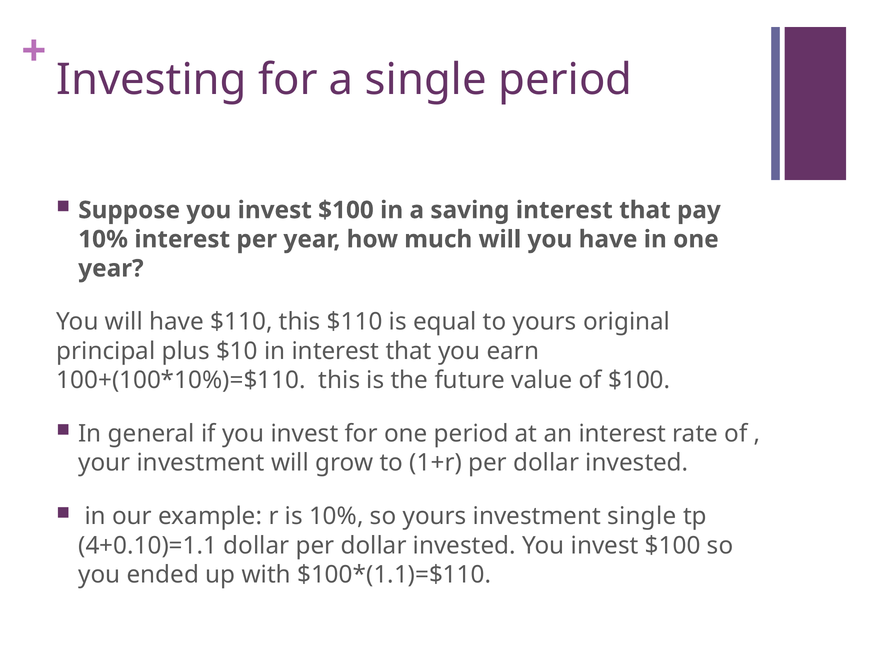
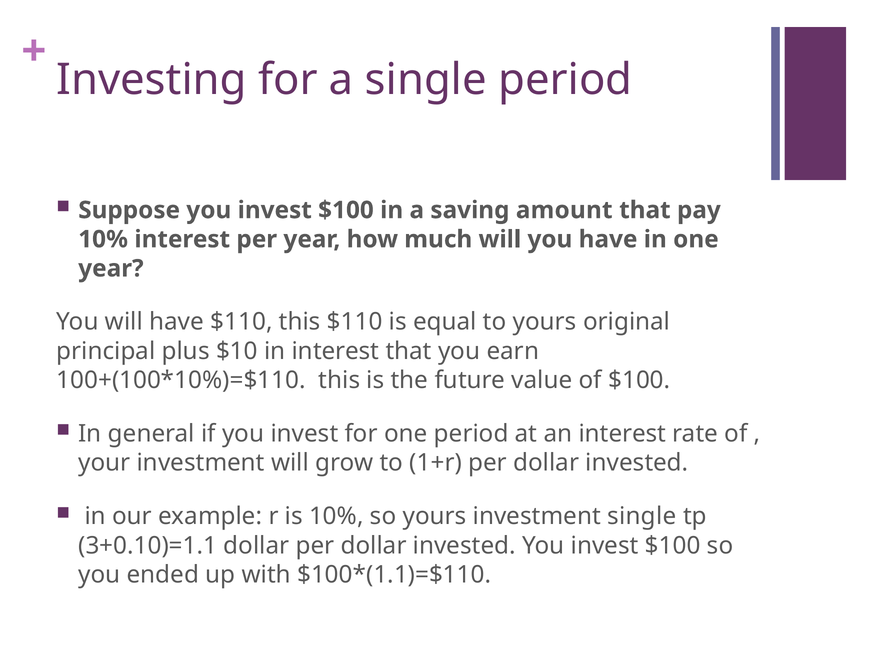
saving interest: interest -> amount (564, 210)
4+0.10)=1.1: 4+0.10)=1.1 -> 3+0.10)=1.1 (148, 545)
